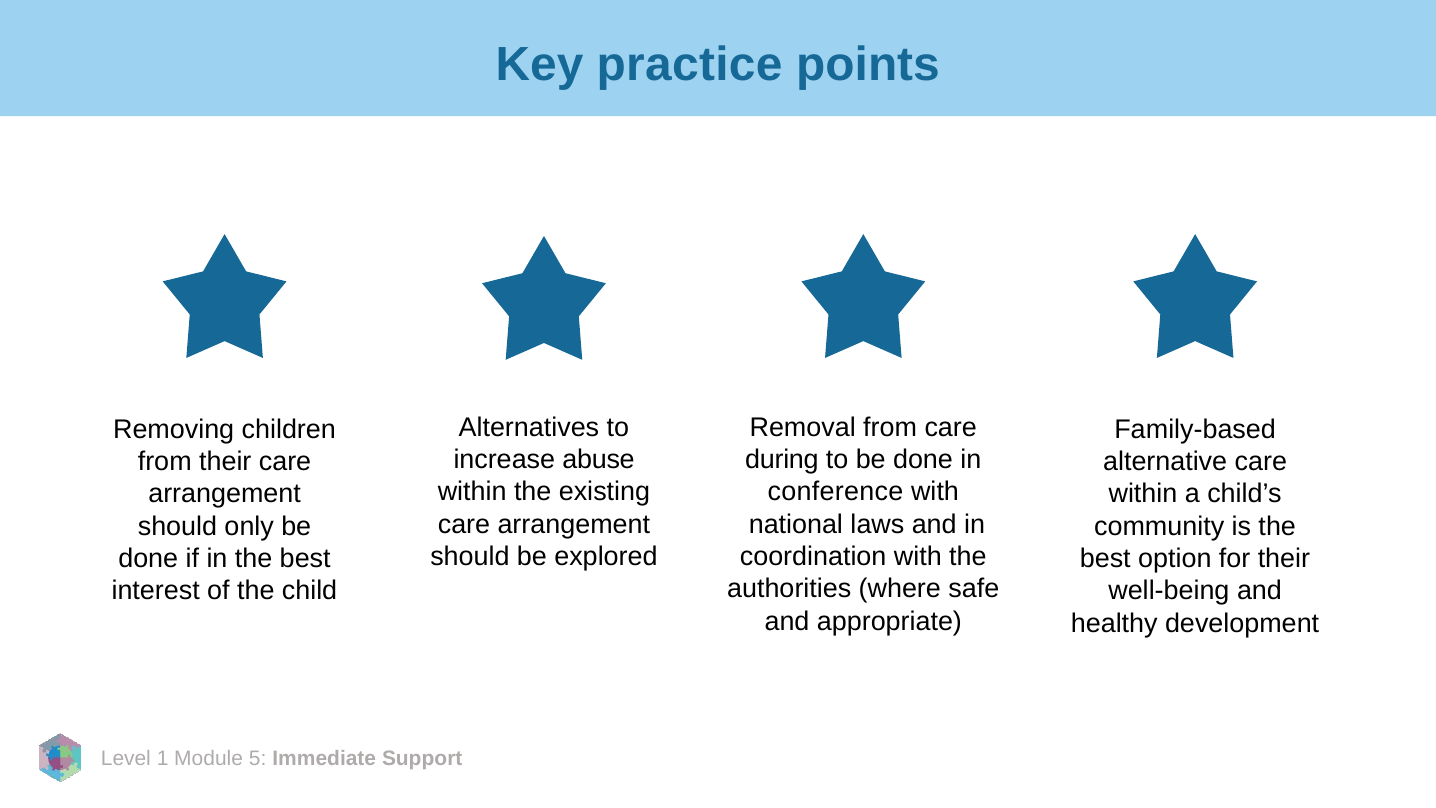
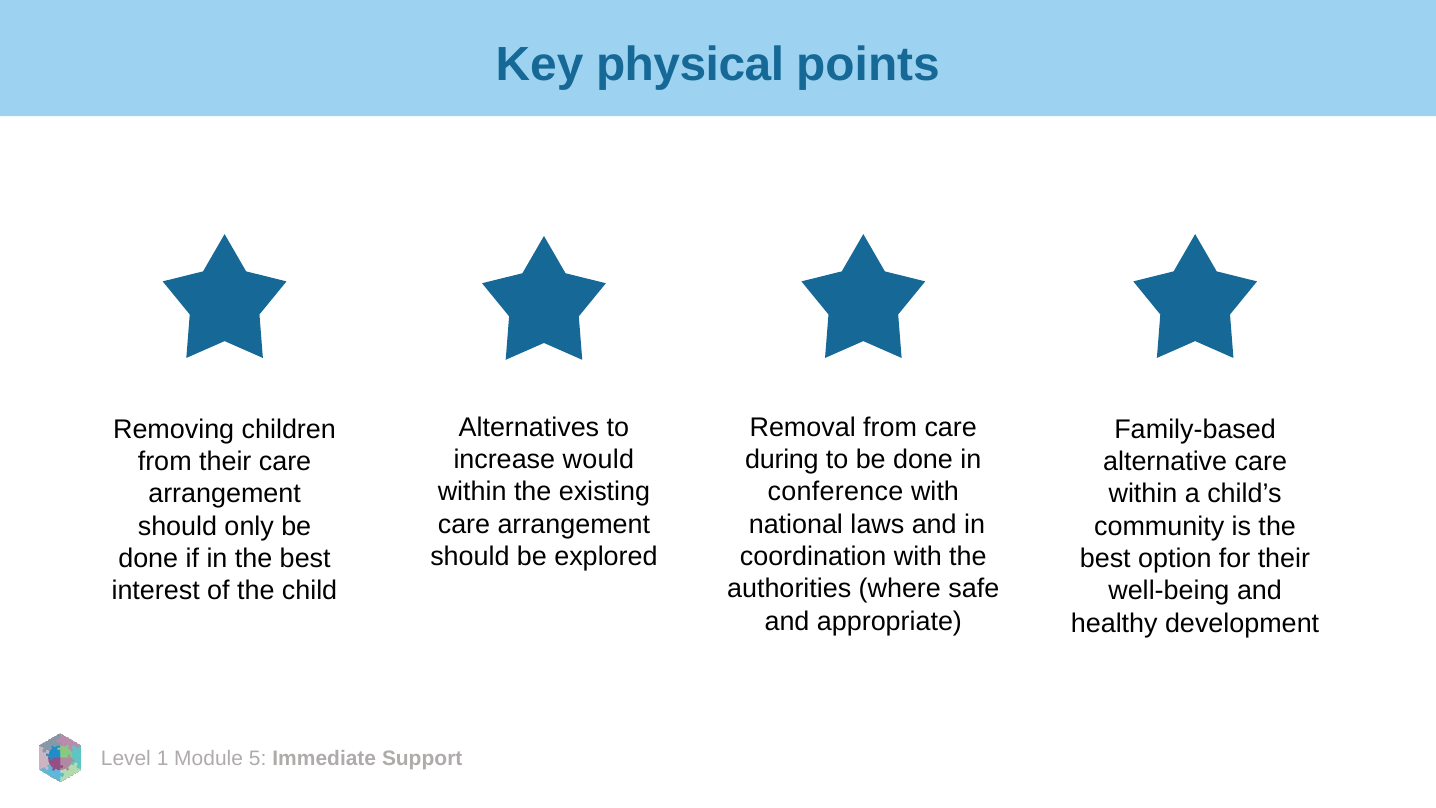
practice: practice -> physical (690, 65)
abuse: abuse -> would (598, 460)
